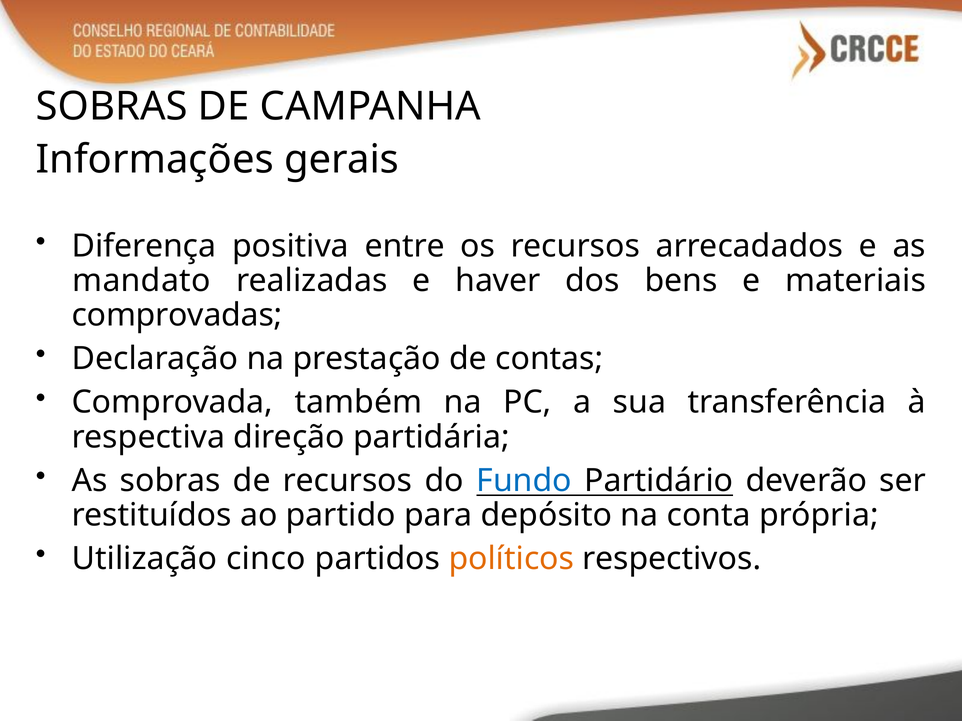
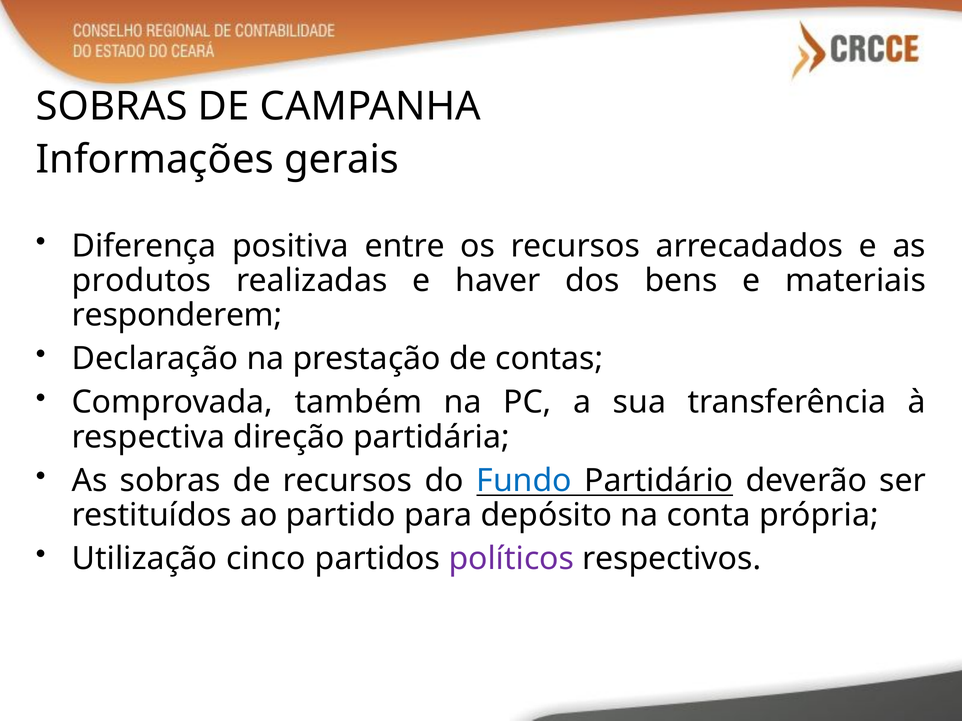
mandato: mandato -> produtos (141, 281)
comprovadas: comprovadas -> responderem (177, 315)
políticos colour: orange -> purple (511, 559)
